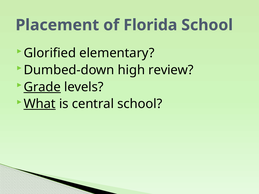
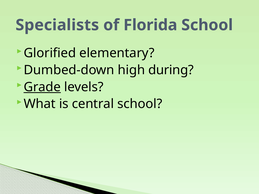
Placement: Placement -> Specialists (57, 25)
review: review -> during (171, 70)
What underline: present -> none (40, 104)
